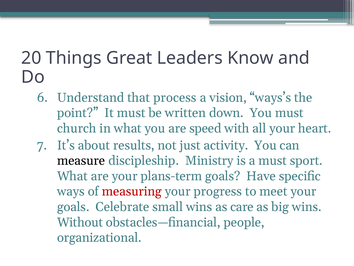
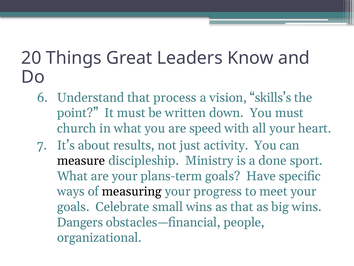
ways’s: ways’s -> skills’s (271, 97)
a must: must -> done (273, 160)
measuring colour: red -> black (132, 191)
as care: care -> that (242, 206)
Without: Without -> Dangers (80, 222)
